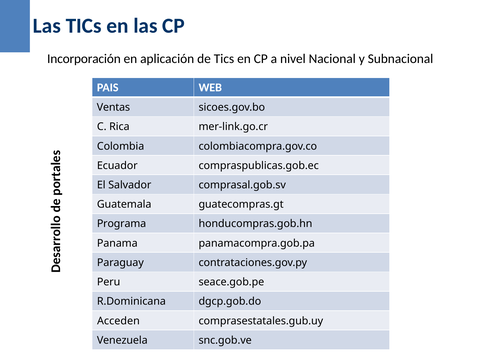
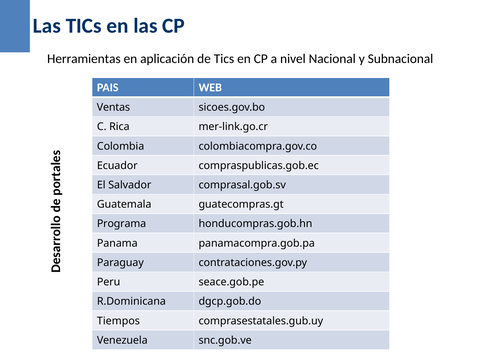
Incorporación: Incorporación -> Herramientas (84, 59)
Acceden: Acceden -> Tiempos (118, 320)
